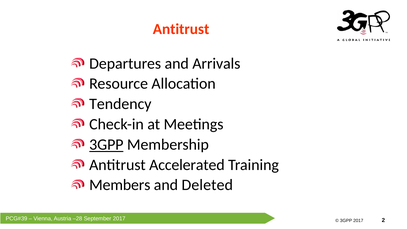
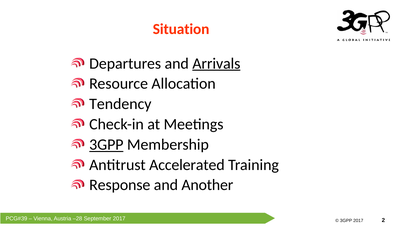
Antitrust: Antitrust -> Situation (181, 29)
Arrivals underline: none -> present (216, 63)
Members: Members -> Response (120, 185)
Deleted: Deleted -> Another (207, 185)
